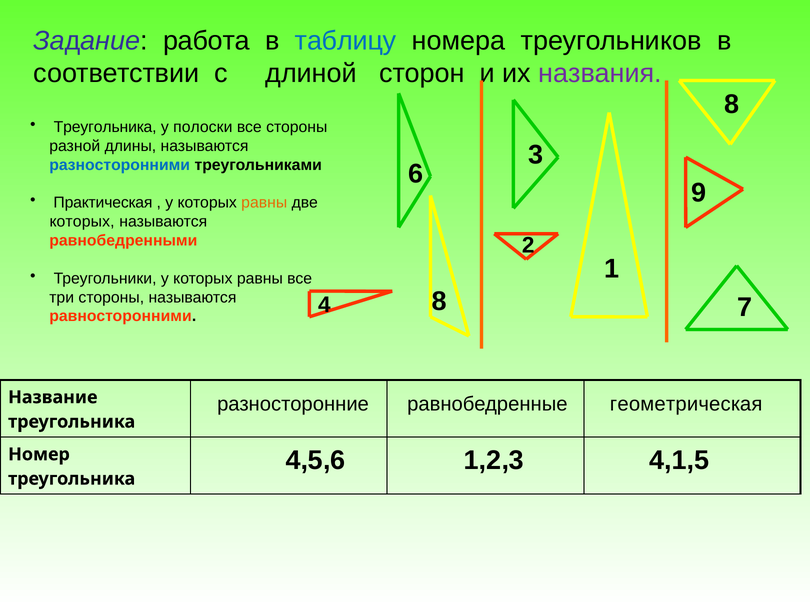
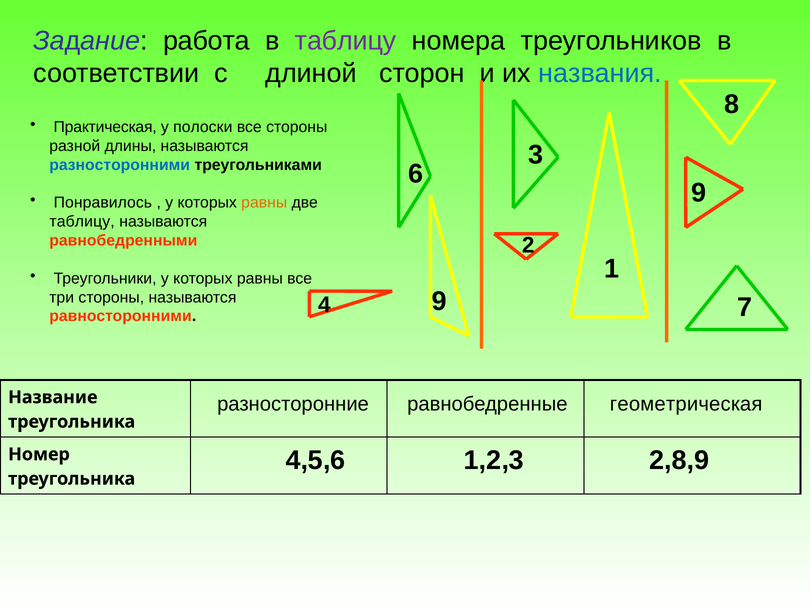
таблицу colour: blue -> purple (346, 41)
названия colour: purple -> blue (600, 73)
Треугольника: Треугольника -> Практическая (105, 127)
Практическая: Практическая -> Понравилось (103, 203)
которых: которых -> таблицу (82, 221)
4 8: 8 -> 9 (439, 301)
4,1,5: 4,1,5 -> 2,8,9 (679, 460)
